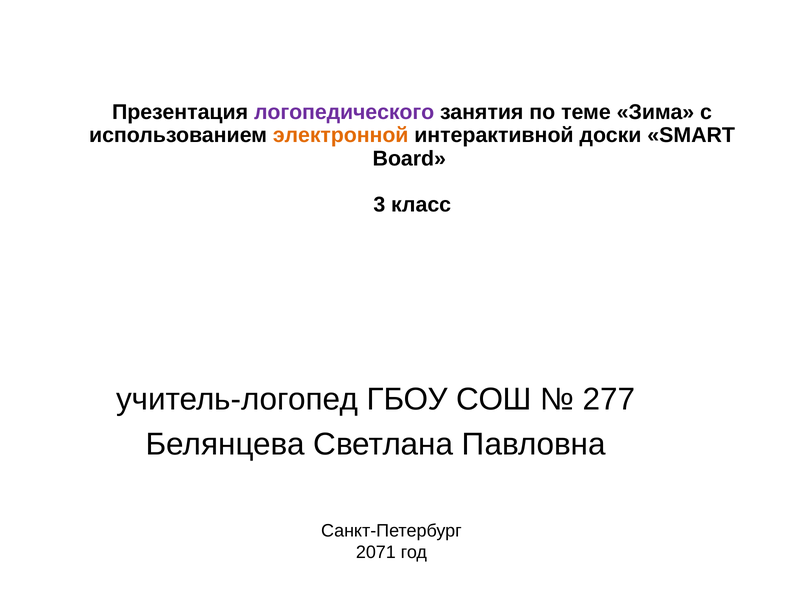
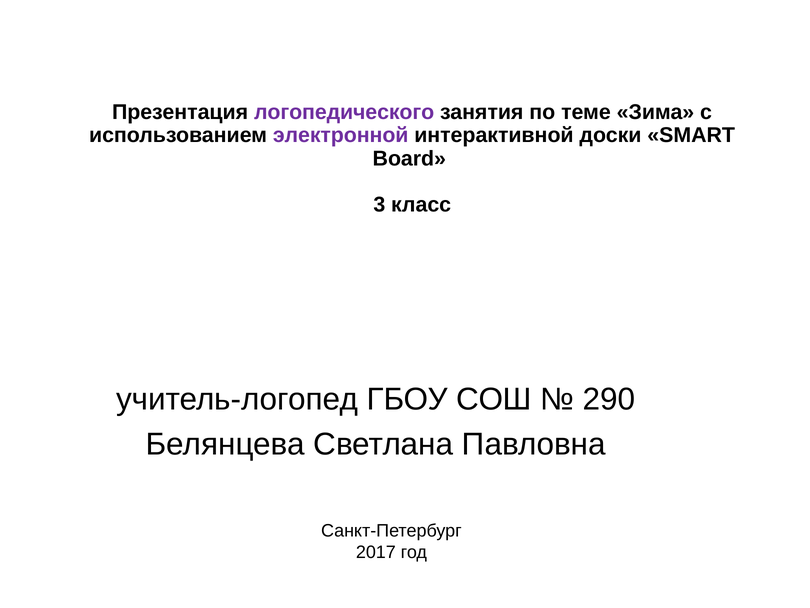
электронной colour: orange -> purple (341, 135)
277: 277 -> 290 (609, 399)
2071: 2071 -> 2017 (376, 552)
